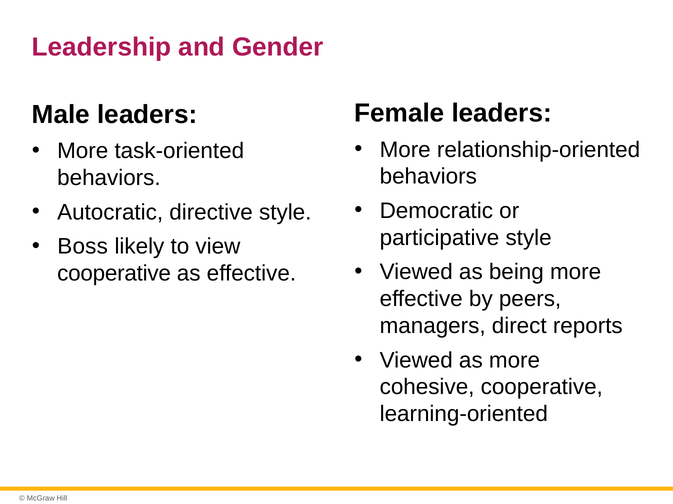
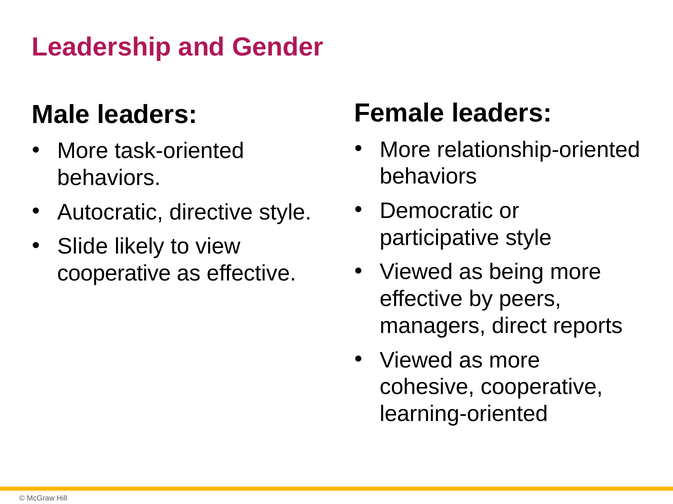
Boss: Boss -> Slide (83, 247)
